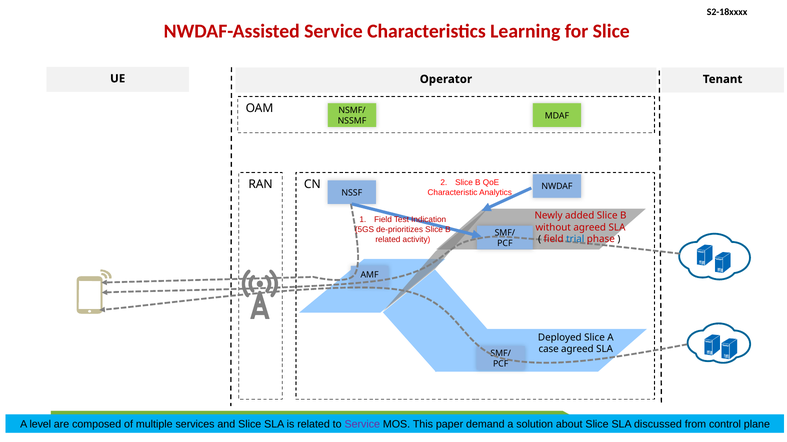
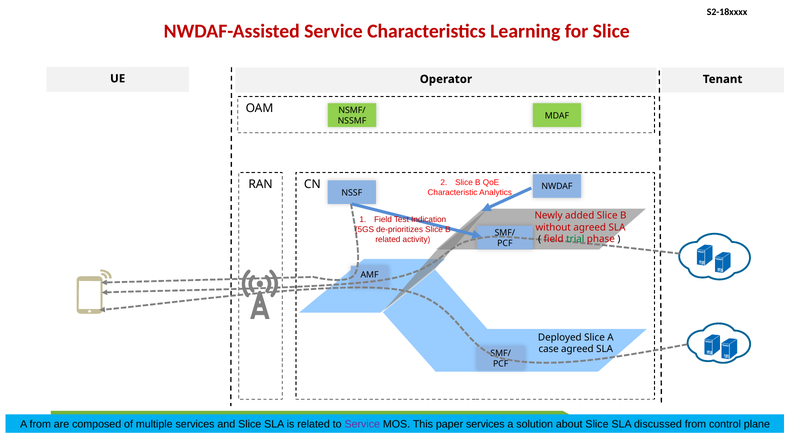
trial colour: blue -> green (575, 240)
A level: level -> from (40, 425)
paper demand: demand -> services (485, 425)
